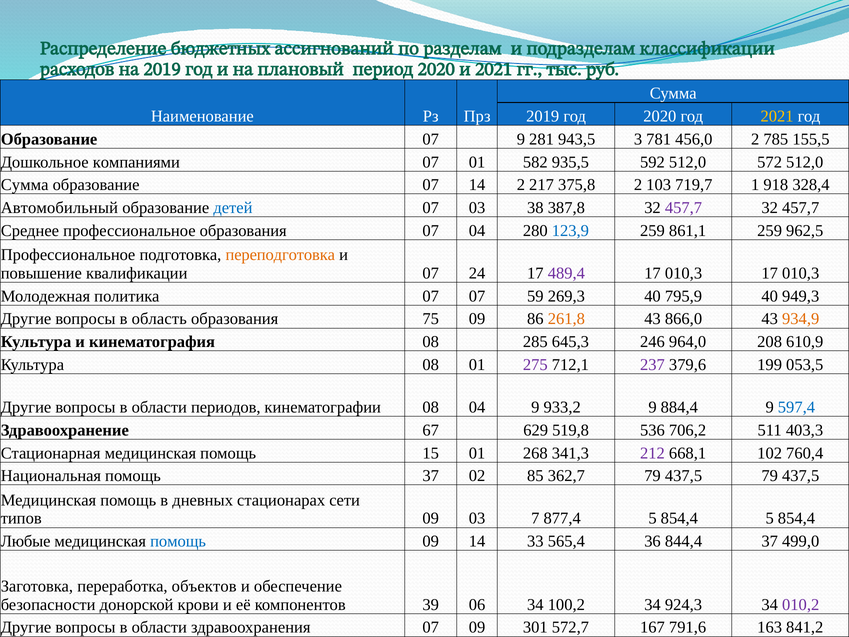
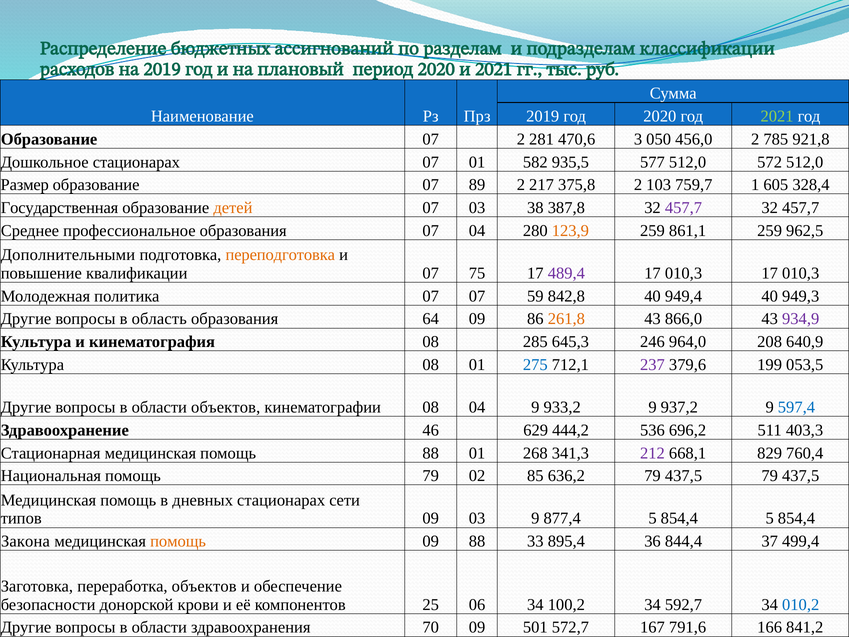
2021 colour: yellow -> light green (777, 116)
07 9: 9 -> 2 (521, 139)
943,5: 943,5 -> 470,6 (577, 139)
781: 781 -> 050 (659, 139)
155,5: 155,5 -> 921,8 (811, 139)
Дошкольное компаниями: компаниями -> стационарах (136, 162)
592: 592 -> 577 (652, 162)
Сумма: Сумма -> Размер (25, 185)
07 14: 14 -> 89 (477, 185)
719,7: 719,7 -> 759,7 (694, 185)
918: 918 -> 605 (776, 185)
Автомобильный: Автомобильный -> Государственная (60, 208)
детей colour: blue -> orange (233, 208)
123,9 colour: blue -> orange (570, 231)
Профессиональное: Профессиональное -> Дополнительными (68, 255)
24: 24 -> 75 (477, 273)
269,3: 269,3 -> 842,8 (566, 296)
795,9: 795,9 -> 949,4 (684, 296)
75: 75 -> 64 (431, 319)
934,9 colour: orange -> purple (801, 319)
610,9: 610,9 -> 640,9 (805, 342)
275 colour: purple -> blue (535, 365)
области периодов: периодов -> объектов (226, 407)
884,4: 884,4 -> 937,2 (679, 407)
67: 67 -> 46 (431, 430)
519,8: 519,8 -> 444,2 (571, 430)
706,2: 706,2 -> 696,2 (688, 430)
помощь 15: 15 -> 88 (431, 453)
102: 102 -> 829 (770, 453)
помощь 37: 37 -> 79 (431, 476)
362,7: 362,7 -> 636,2 (566, 476)
03 7: 7 -> 9 (535, 518)
Любые: Любые -> Закона (25, 541)
помощь colour: blue -> orange (178, 541)
09 14: 14 -> 88 (477, 541)
565,4: 565,4 -> 895,4 (566, 541)
499,0: 499,0 -> 499,4 (801, 541)
39: 39 -> 25 (431, 604)
924,3: 924,3 -> 592,7 (684, 604)
010,2 colour: purple -> blue (801, 604)
здравоохранения 07: 07 -> 70 (431, 627)
301: 301 -> 501 (535, 627)
163: 163 -> 166 (770, 627)
